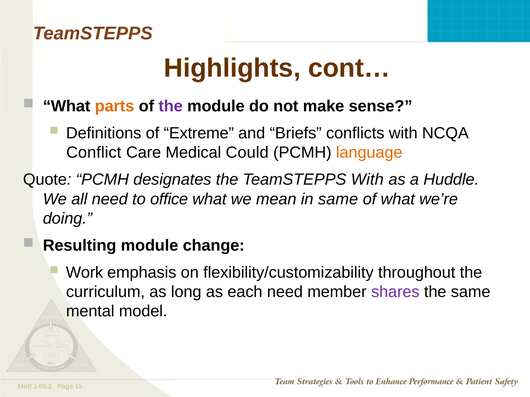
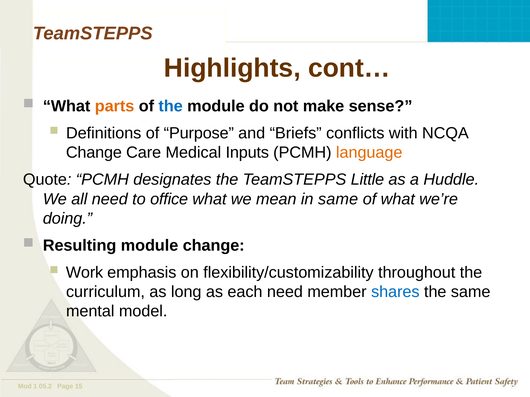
the colour: purple -> blue (171, 106)
Extreme: Extreme -> Purpose (199, 133)
Conflict: Conflict -> Change (94, 153)
Could: Could -> Inputs (247, 153)
TeamSTEPPS With: With -> Little (367, 180)
shares colour: purple -> blue (395, 292)
